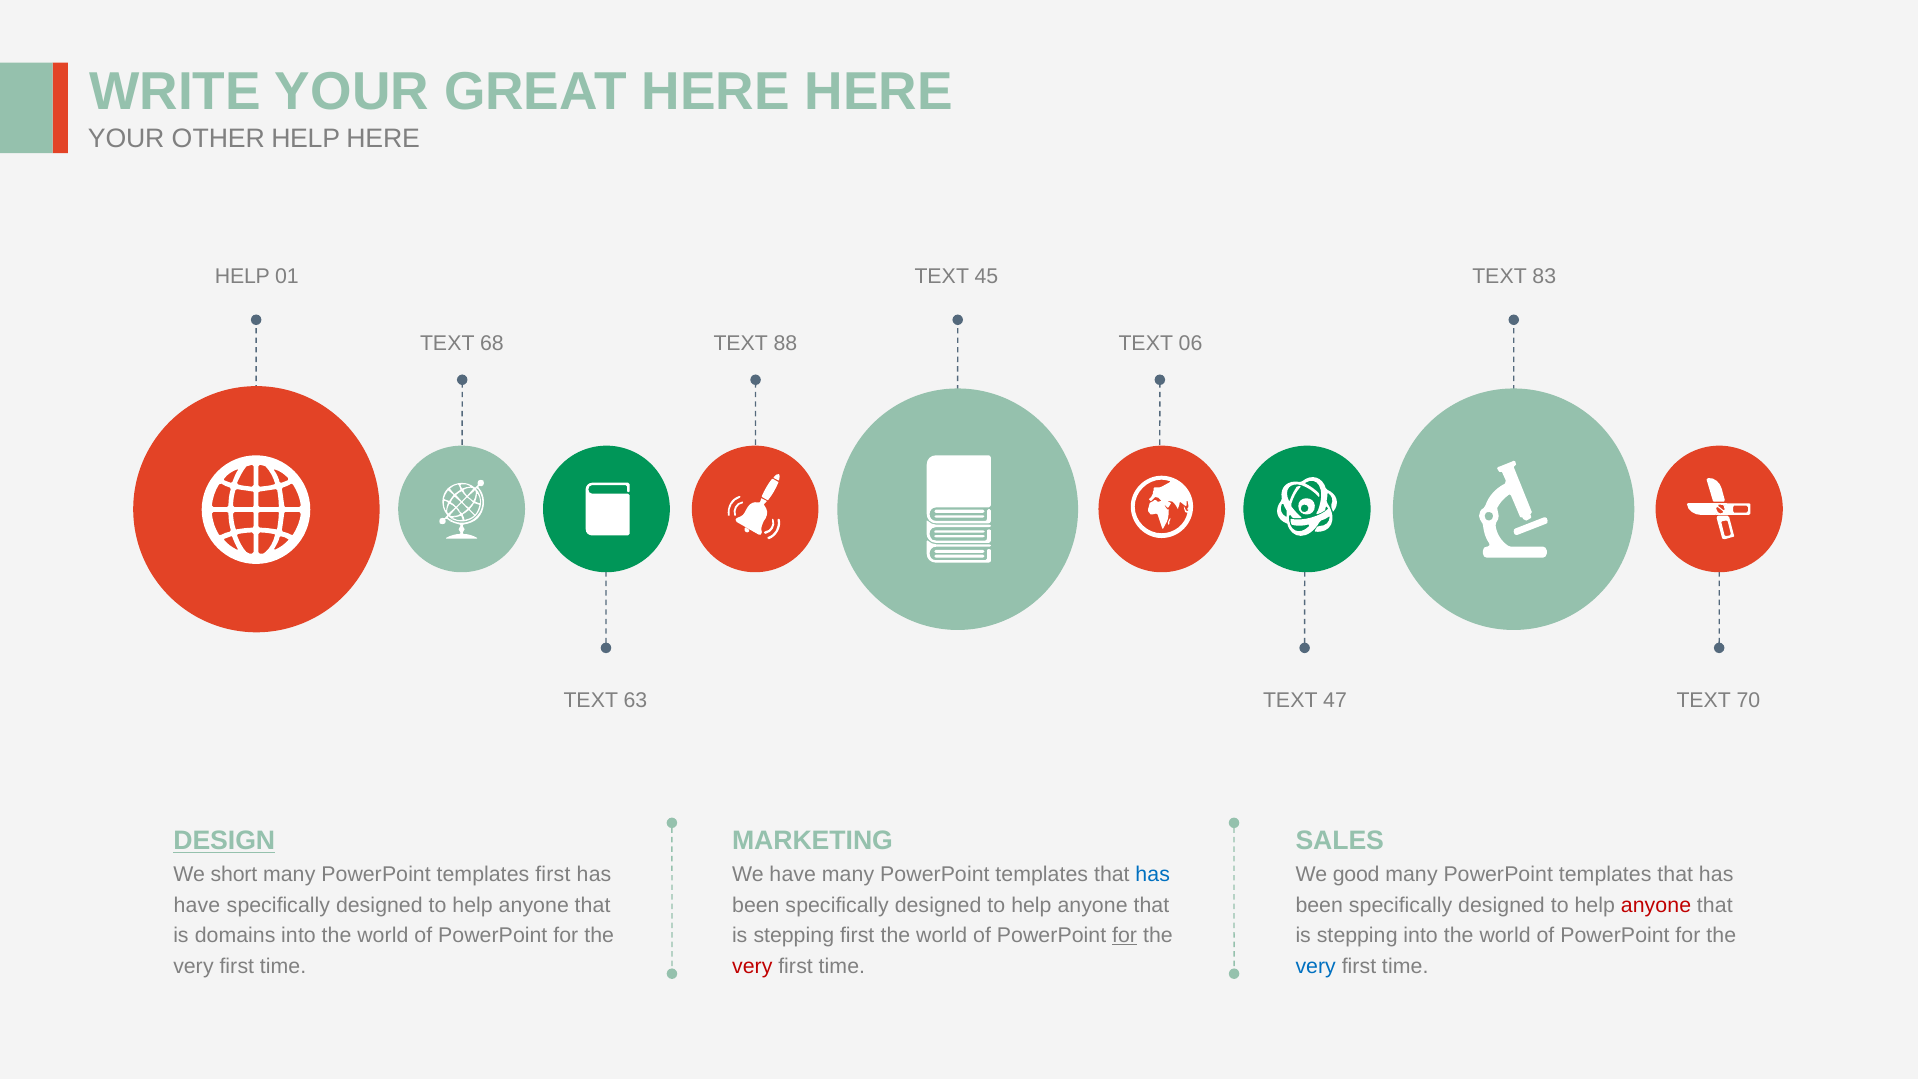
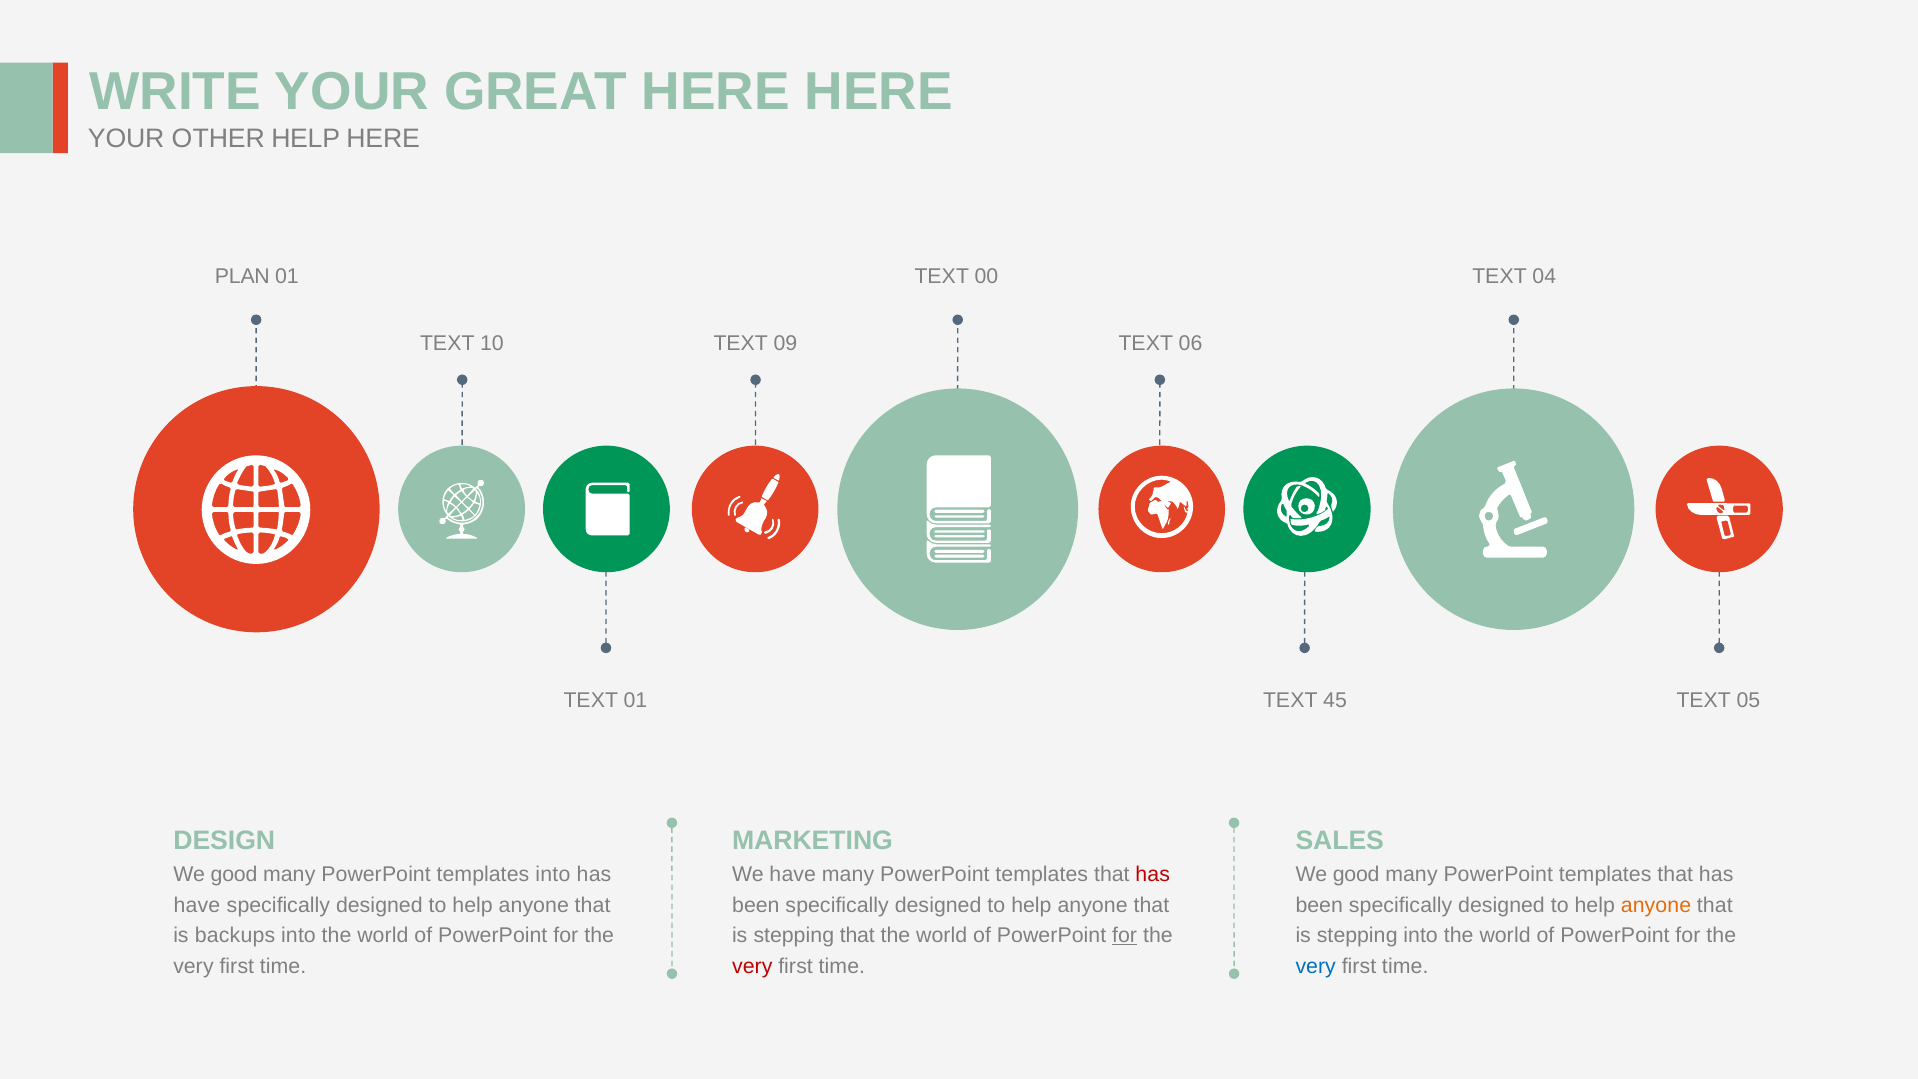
HELP: HELP -> PLAN (242, 276)
45: 45 -> 00 (986, 276)
83: 83 -> 04 (1544, 276)
68: 68 -> 10 (492, 344)
88: 88 -> 09 (785, 344)
TEXT 63: 63 -> 01 (635, 700)
47: 47 -> 45 (1335, 700)
70: 70 -> 05 (1748, 700)
DESIGN underline: present -> none (224, 841)
short: short -> good (234, 874)
templates first: first -> into (553, 874)
has colour: blue -> red (1153, 874)
anyone colour: red -> orange (1656, 905)
domains: domains -> backups (235, 935)
stepping first: first -> that (857, 935)
